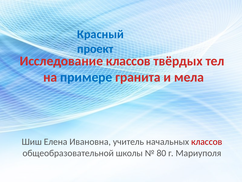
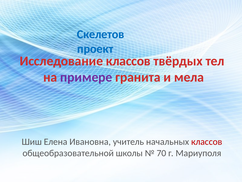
Красный: Красный -> Скелетов (101, 34)
примере colour: blue -> purple (86, 77)
80: 80 -> 70 (161, 153)
